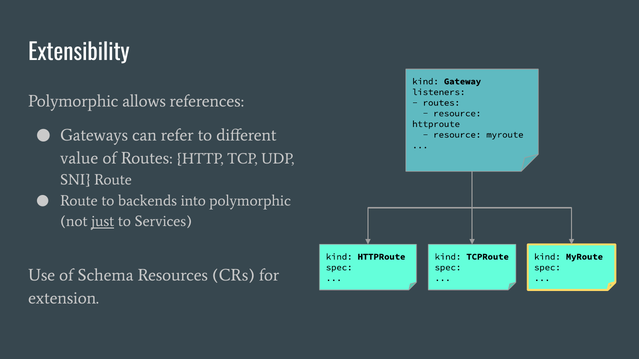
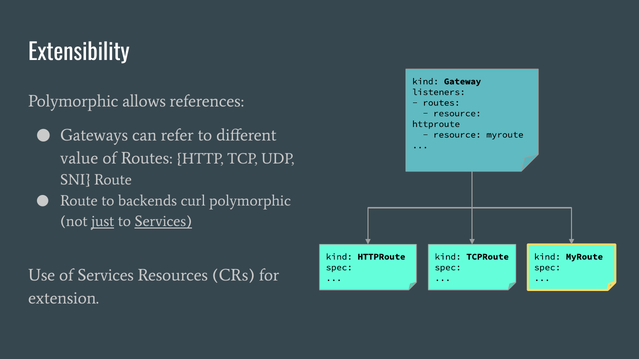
into: into -> curl (193, 201)
Services underline: none -> present (163, 222)
of Schema: Schema -> Services (106, 275)
